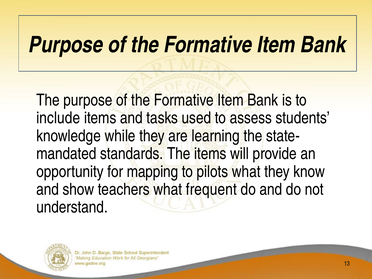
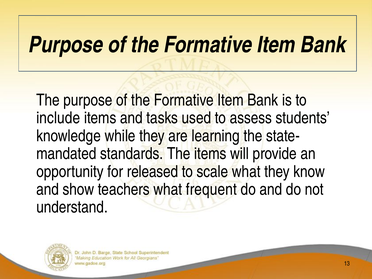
mapping: mapping -> released (153, 172)
pilots: pilots -> scale (212, 172)
